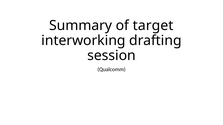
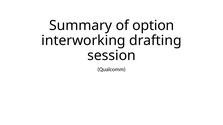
target: target -> option (153, 26)
